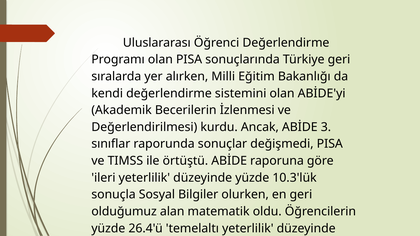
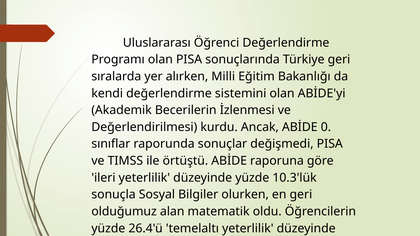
3: 3 -> 0 (326, 127)
